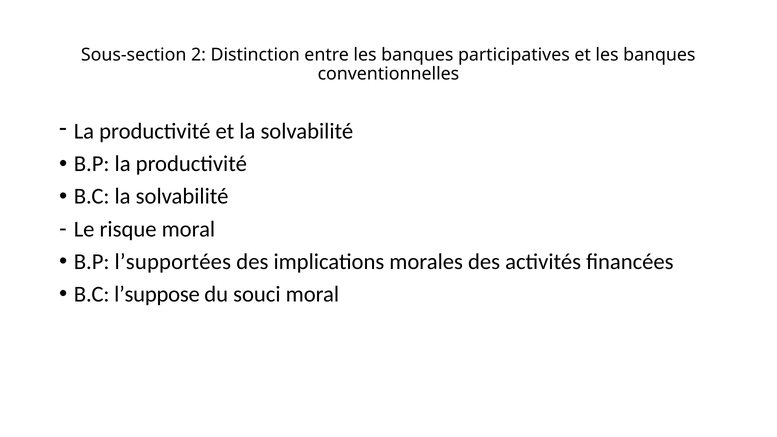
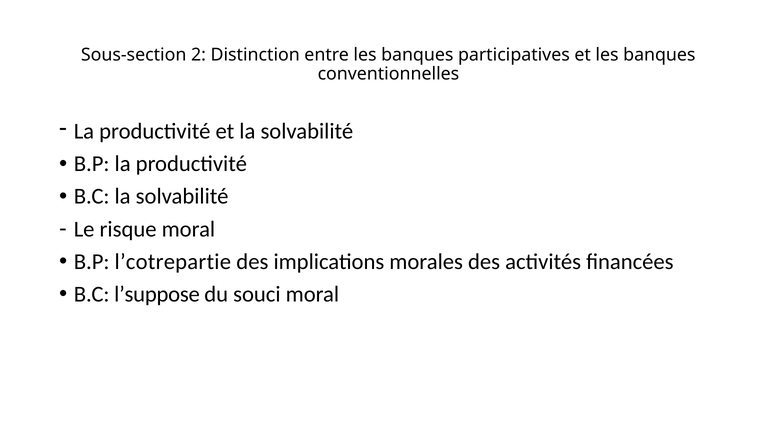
l’supportées: l’supportées -> l’cotrepartie (173, 262)
